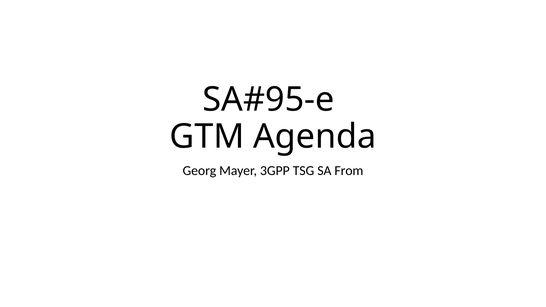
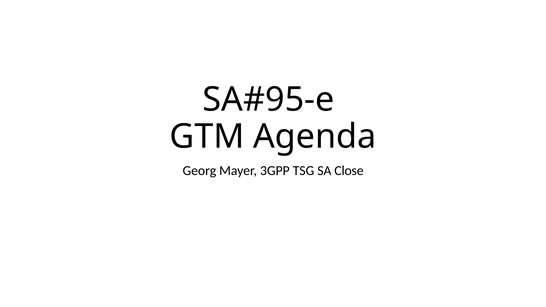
From: From -> Close (349, 171)
